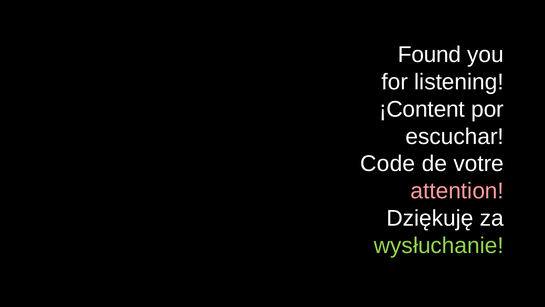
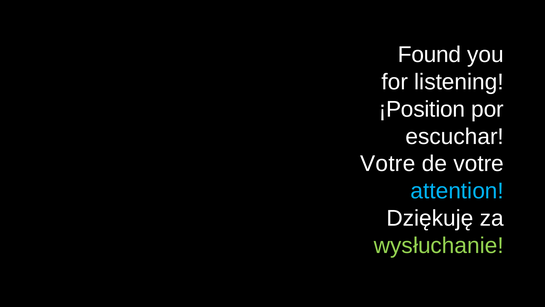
¡Content: ¡Content -> ¡Position (422, 109)
Code: Code -> Votre (388, 164)
attention colour: pink -> light blue (457, 191)
